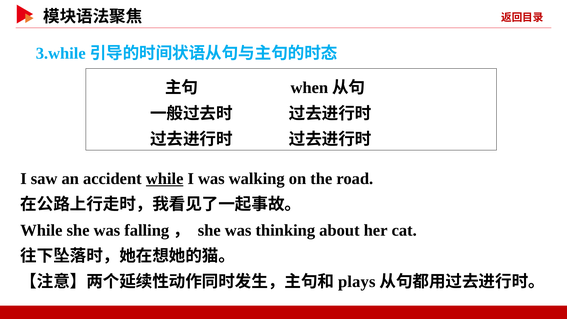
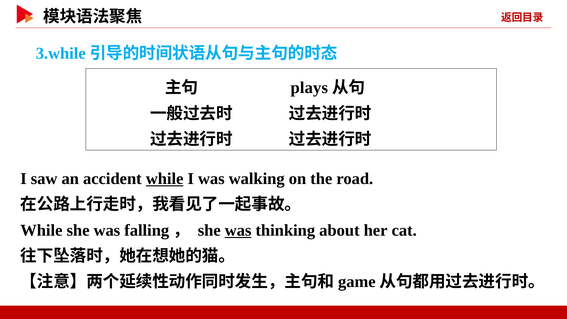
when: when -> plays (309, 88)
was underline: none -> present (238, 230)
plays: plays -> game (357, 282)
